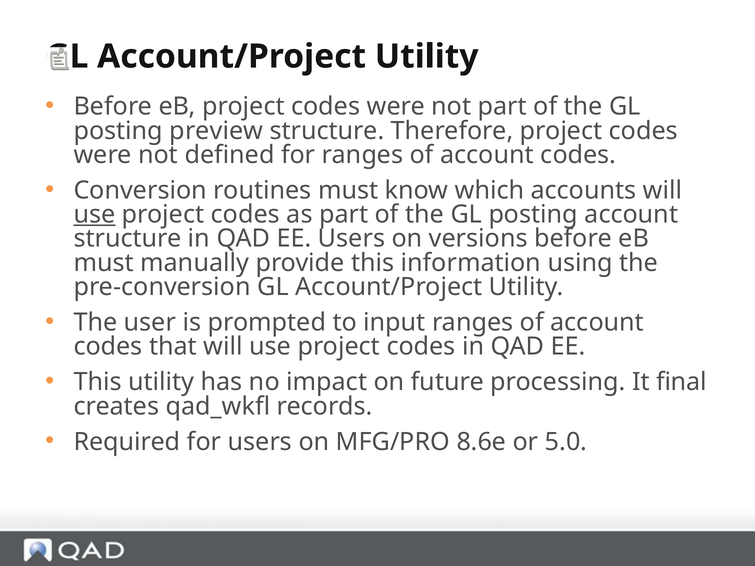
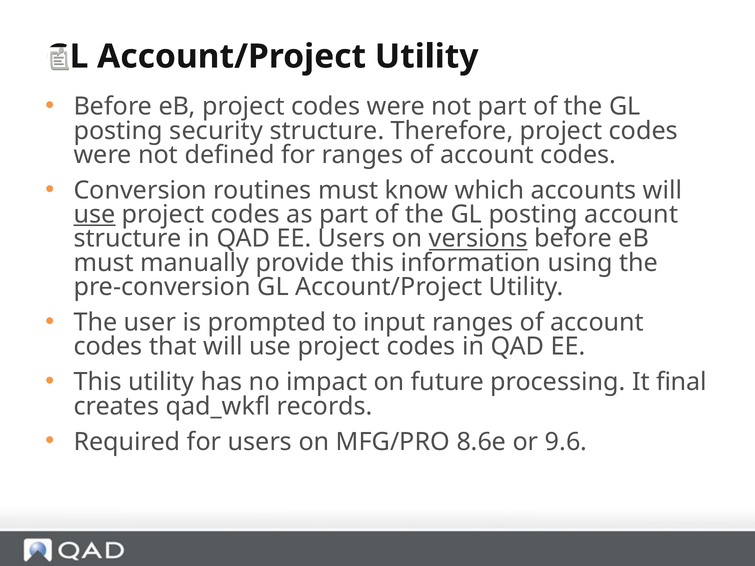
preview: preview -> security (216, 131)
versions underline: none -> present (478, 239)
5.0: 5.0 -> 9.6 (566, 442)
